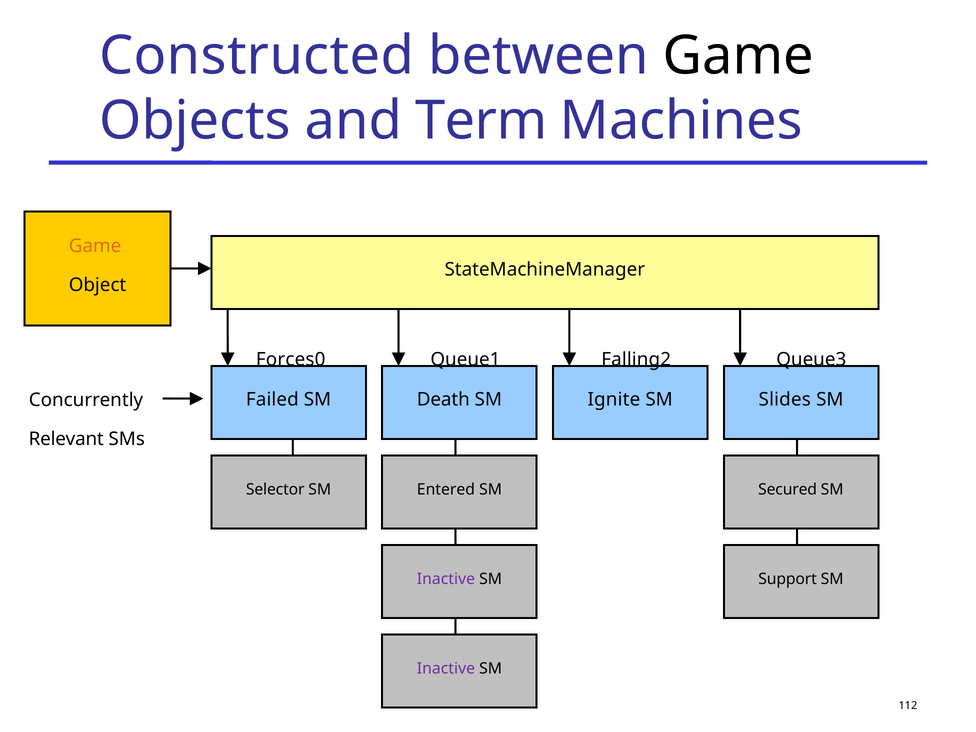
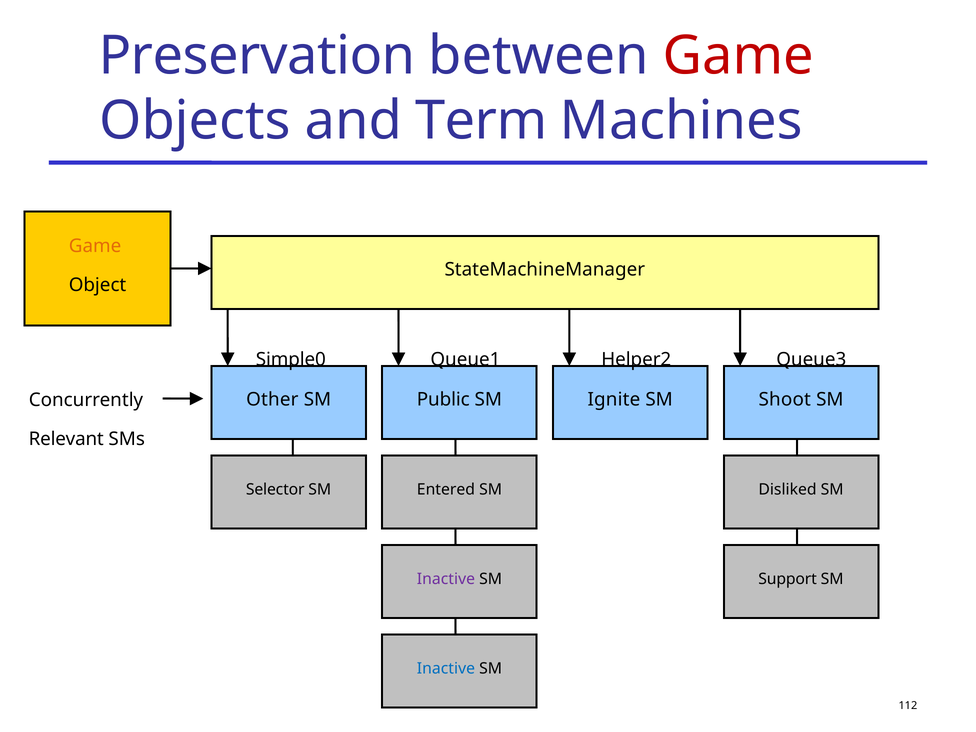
Constructed: Constructed -> Preservation (257, 56)
Game colour: black -> red (738, 56)
Forces0: Forces0 -> Simple0 (291, 360)
Falling2: Falling2 -> Helper2 (636, 360)
Failed: Failed -> Other (272, 400)
Death: Death -> Public (443, 400)
Slides: Slides -> Shoot (785, 400)
Secured: Secured -> Disliked (788, 490)
Inactive colour: purple -> blue (446, 669)
